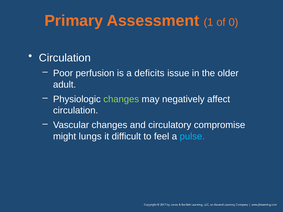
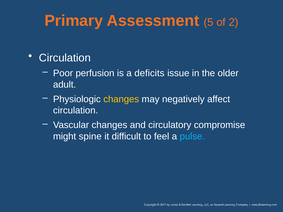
1: 1 -> 5 (209, 22)
0: 0 -> 2 (234, 22)
changes colour: light green -> yellow (121, 99)
lungs: lungs -> spine (90, 137)
